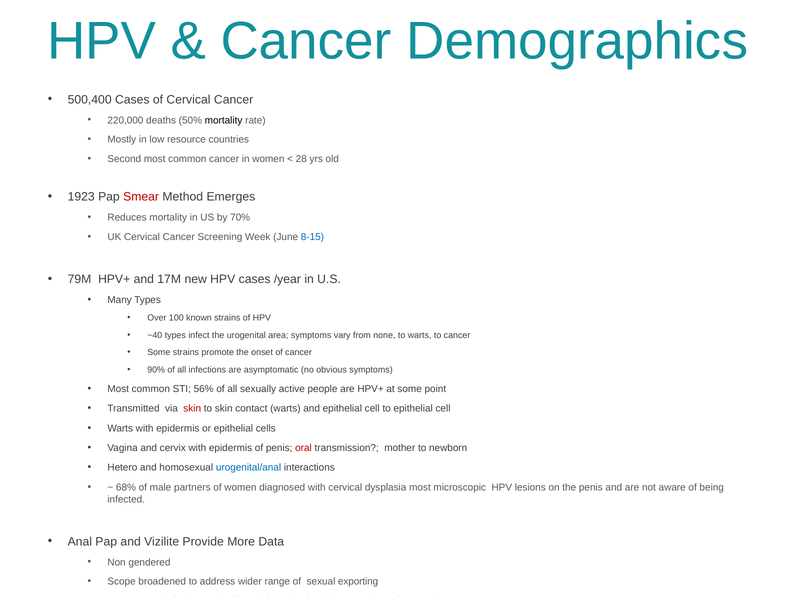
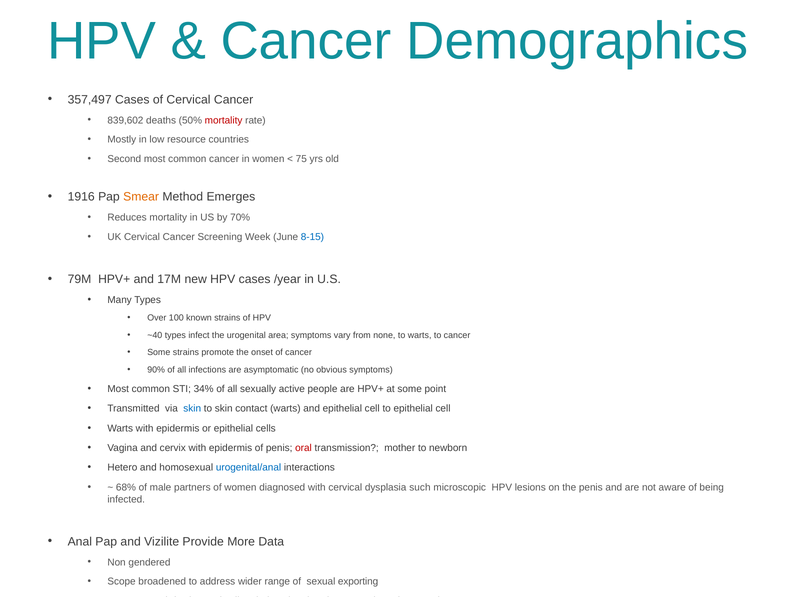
500,400: 500,400 -> 357,497 (90, 100)
220,000: 220,000 -> 839,602 (125, 120)
mortality colour: black -> red (224, 120)
28: 28 -> 75 (301, 159)
1923: 1923 -> 1916 (81, 197)
Smear colour: red -> orange (141, 197)
56%: 56% -> 34% (204, 389)
skin colour: red -> blue (192, 409)
dysplasia most: most -> such (420, 487)
